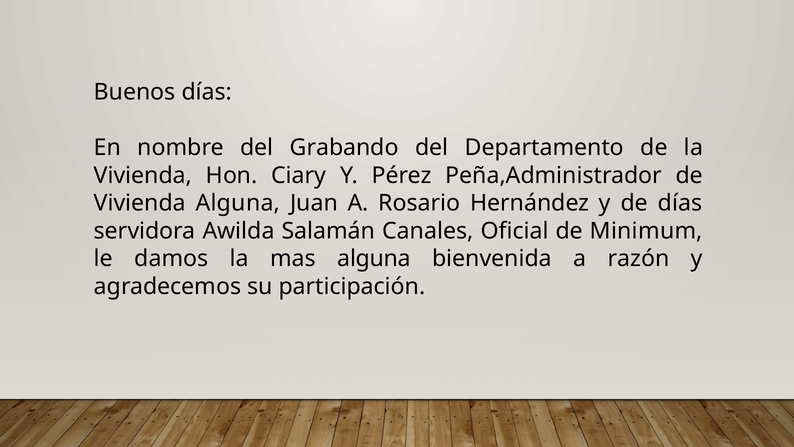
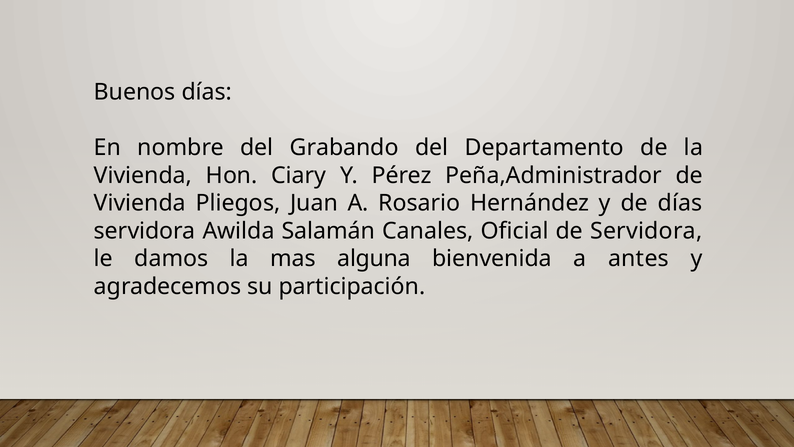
Vivienda Alguna: Alguna -> Pliegos (238, 203)
de Minimum: Minimum -> Servidora (646, 231)
razón: razón -> antes (639, 259)
